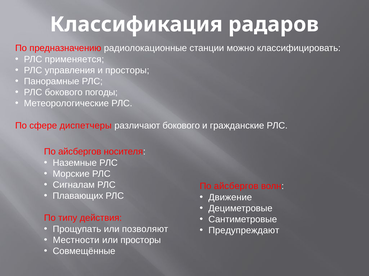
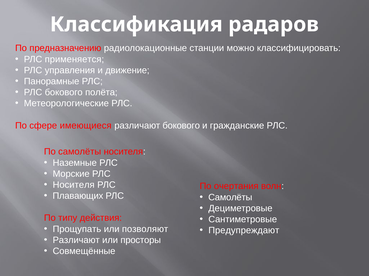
и просторы: просторы -> движение (127, 70)
погоды: погоды -> полёта (101, 93)
диспетчеры: диспетчеры -> имеющиеся (86, 126)
айсбергов: айсбергов -> самолёты (80, 152)
Сигналам: Сигналам -> Носителя (74, 185)
айсбергов: айсбергов -> очертания (236, 187)
Движение: Движение -> Самолёты (230, 198)
Местности: Местности -> Различают (76, 241)
